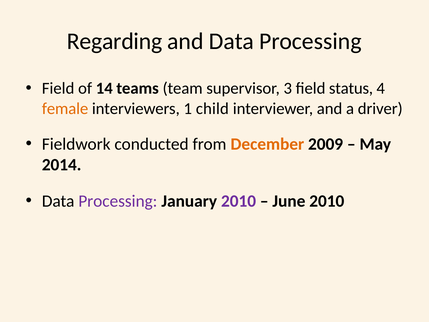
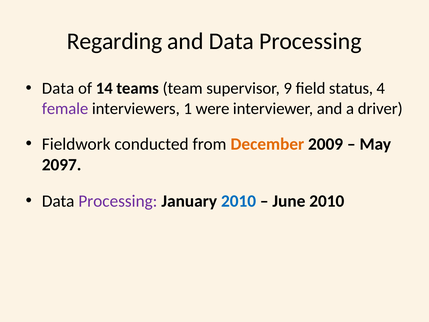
Field: Field -> Data (58, 88)
3: 3 -> 9 (288, 88)
female colour: orange -> purple (65, 108)
child: child -> were (213, 108)
2014: 2014 -> 2097 (62, 165)
2010 colour: purple -> blue (239, 201)
